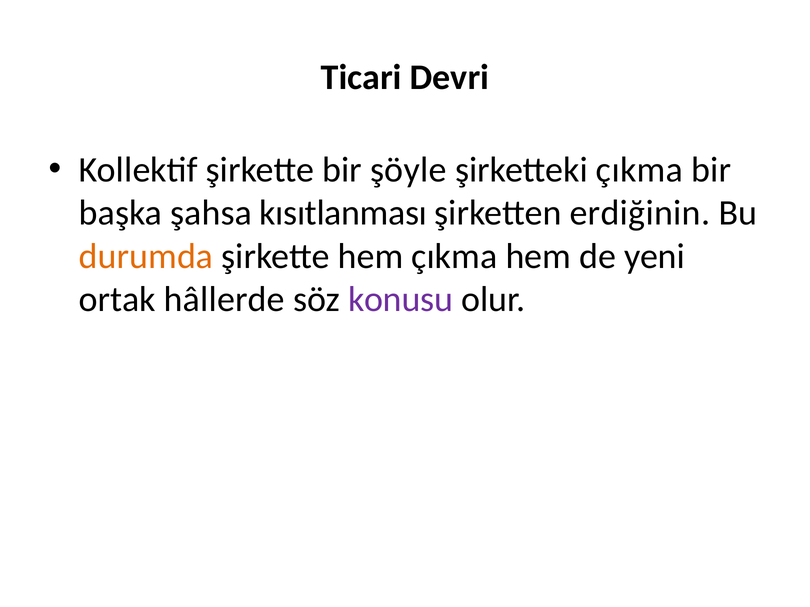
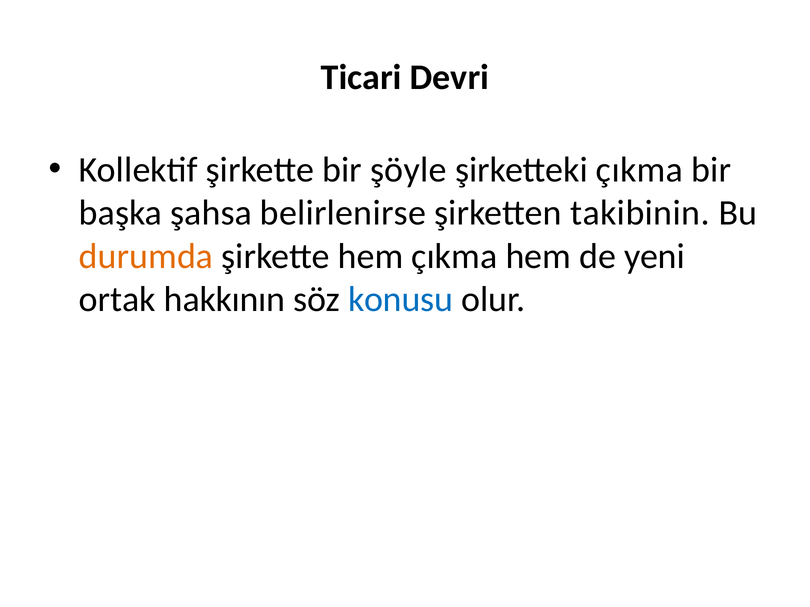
kısıtlanması: kısıtlanması -> belirlenirse (343, 213)
erdiğinin: erdiğinin -> takibinin (640, 213)
hâllerde: hâllerde -> hakkının (225, 300)
konusu colour: purple -> blue (401, 300)
